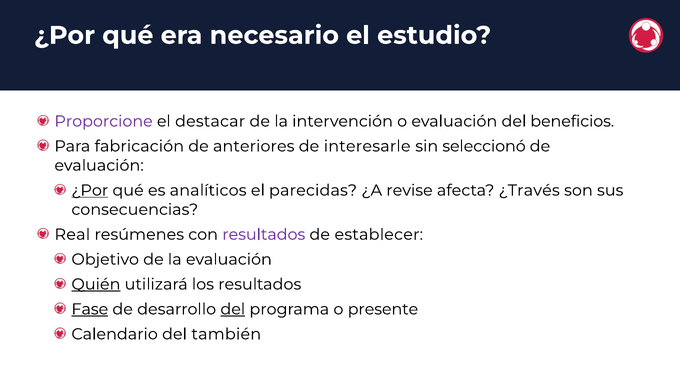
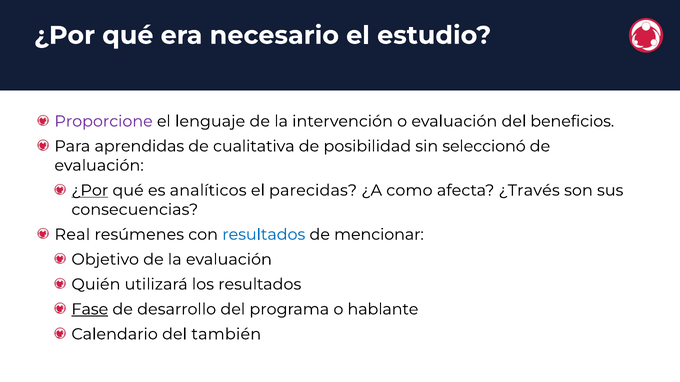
destacar: destacar -> lenguaje (210, 121)
fabricación: fabricación -> aprendidas (139, 146)
anteriores: anteriores -> cualitativa (254, 146)
interesarle: interesarle -> posibilidad (367, 146)
revise: revise -> como (409, 191)
resultados colour: purple -> blue (264, 235)
establecer: establecer -> mencionar (379, 235)
Quién underline: present -> none (96, 285)
del underline: present -> none (233, 310)
presente: presente -> hablante (383, 310)
